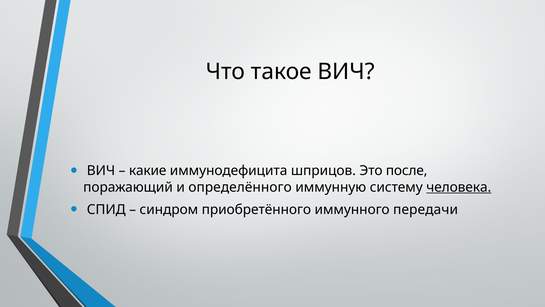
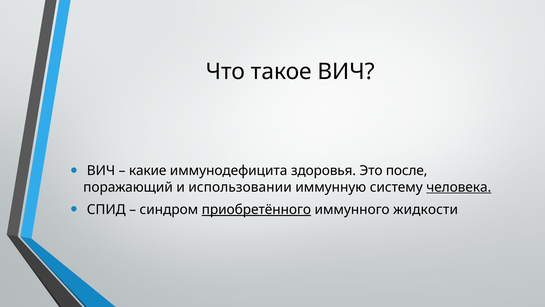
шприцов: шприцов -> здоровья (323, 171)
определённого: определённого -> использовании (240, 187)
приобретённого underline: none -> present (256, 209)
передачи: передачи -> жидкости (426, 209)
